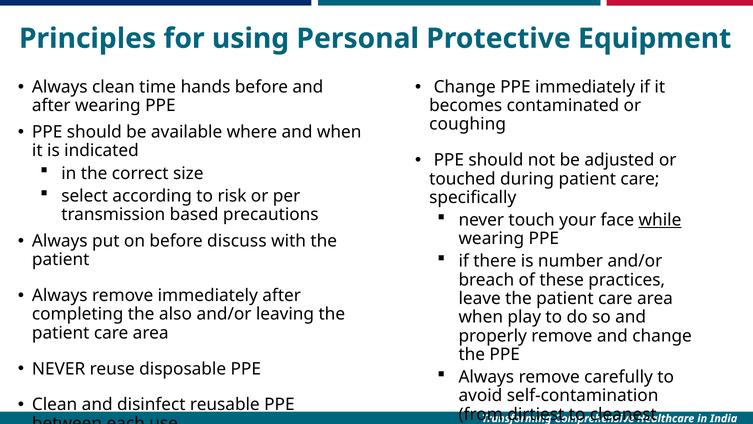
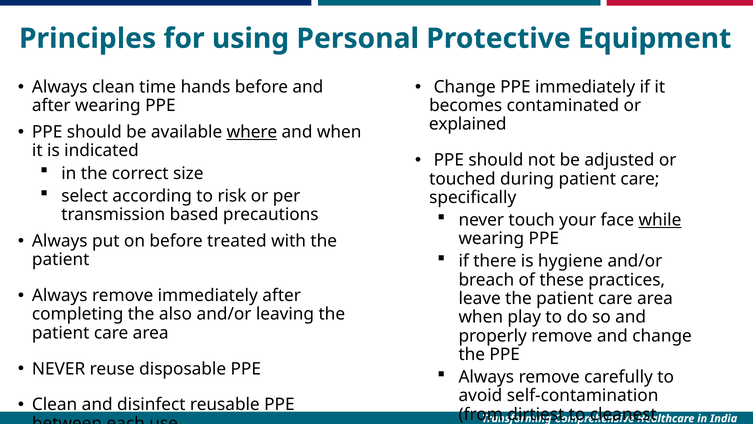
coughing: coughing -> explained (468, 124)
where underline: none -> present (252, 132)
discuss: discuss -> treated (237, 241)
number: number -> hygiene (570, 261)
